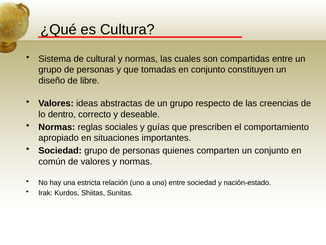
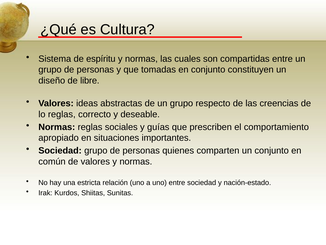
cultural: cultural -> espíritu (101, 59)
lo dentro: dentro -> reglas (62, 114)
